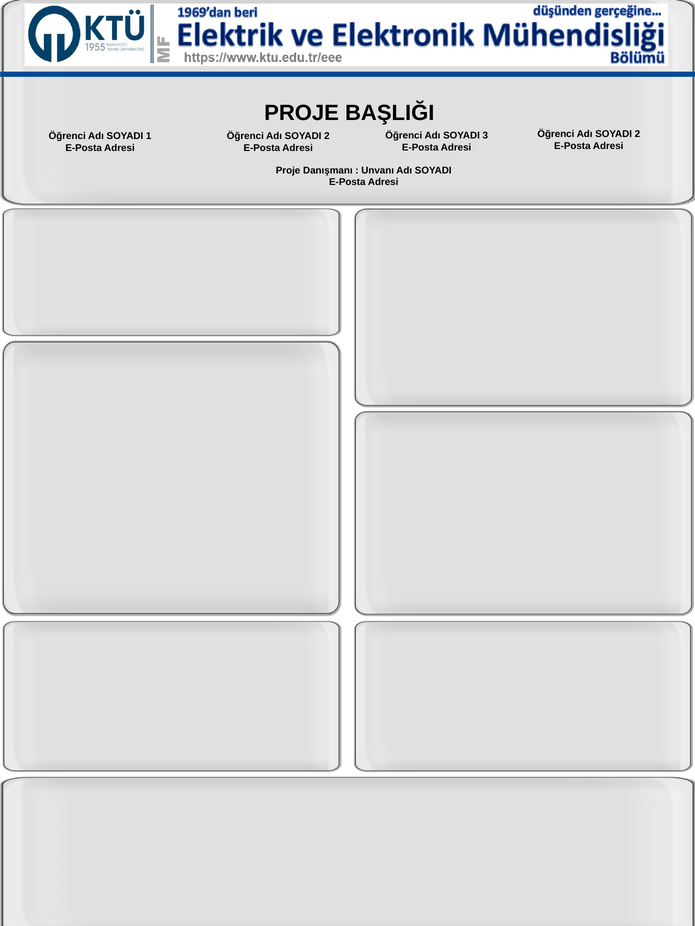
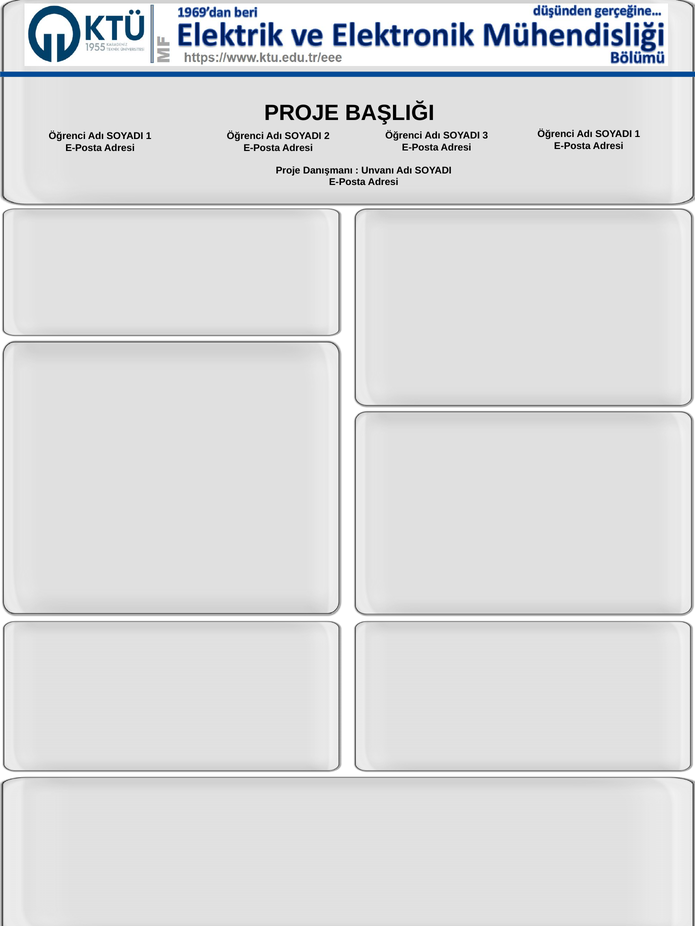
2: 2 -> 1 (637, 134)
